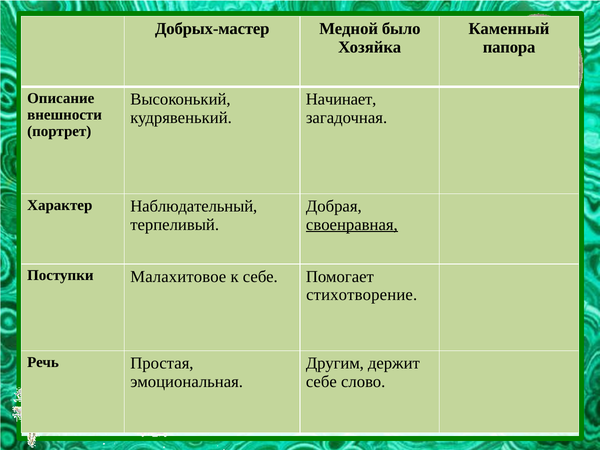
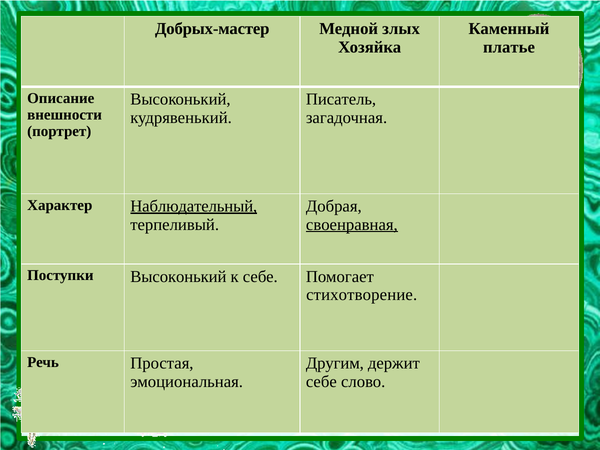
было: было -> злых (401, 29)
папора: папора -> платье (509, 47)
Начинает: Начинает -> Писатель (341, 99)
Наблюдательный underline: none -> present (194, 206)
Поступки Малахитовое: Малахитовое -> Высоконький (178, 276)
